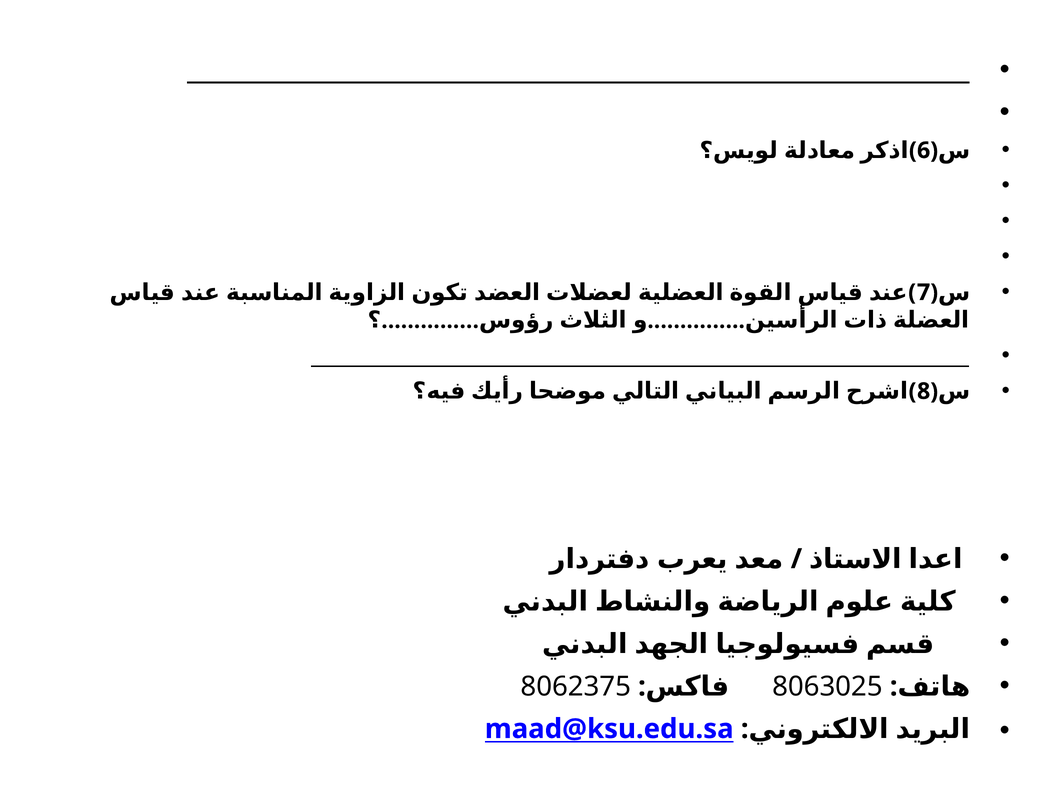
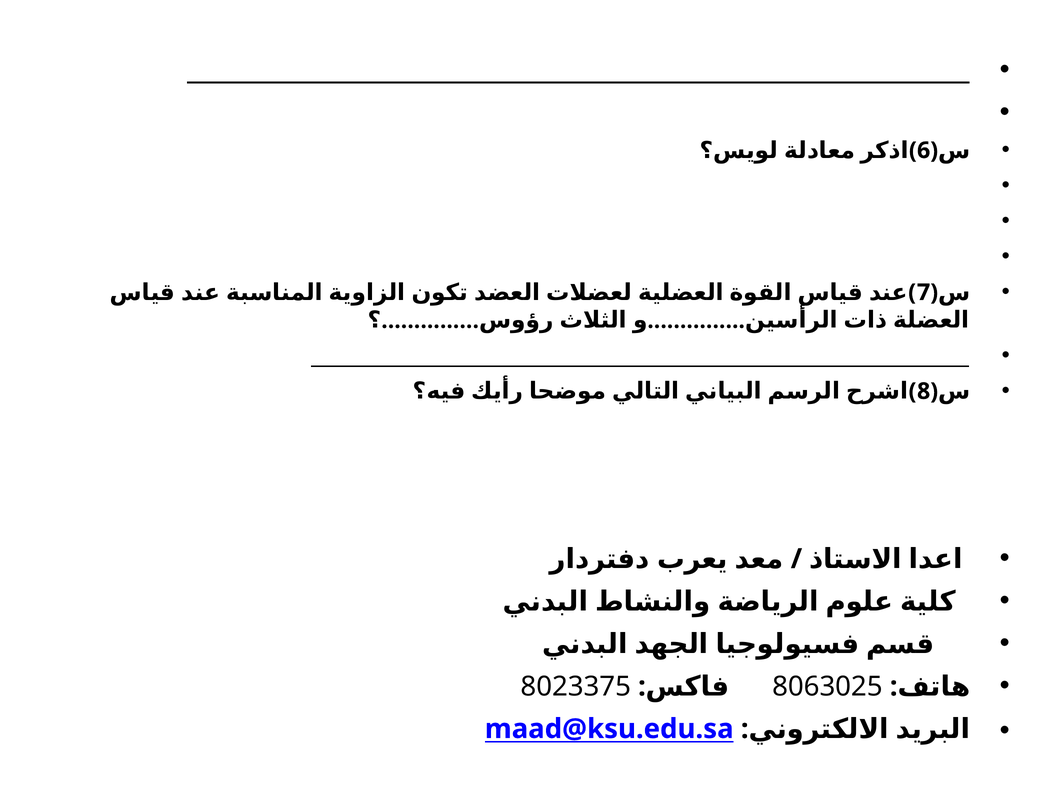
8062375: 8062375 -> 8023375 (576, 687)
